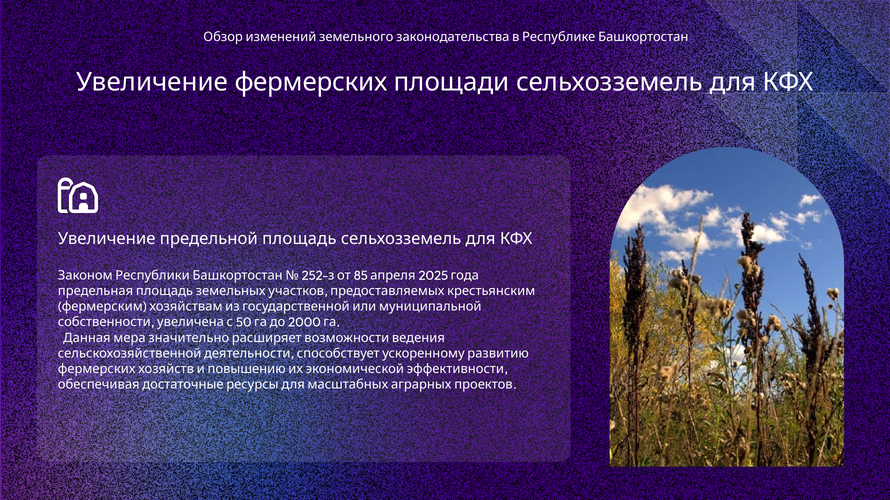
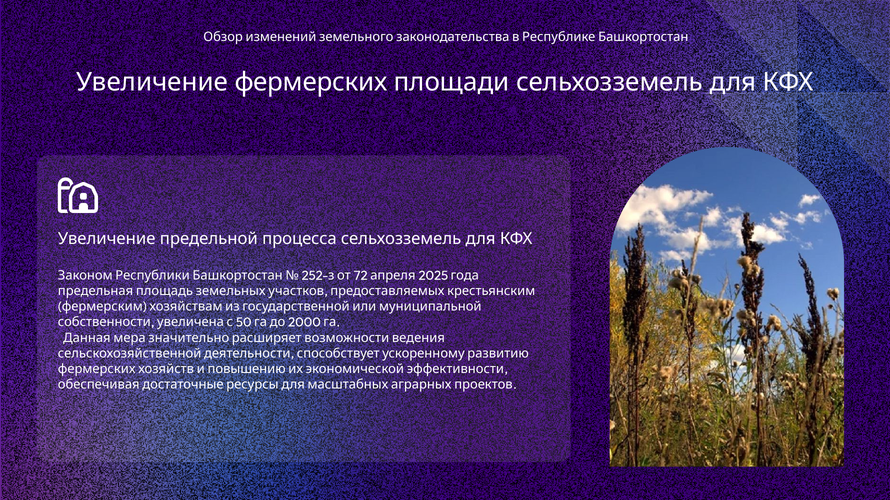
площадь: площадь -> процесса (299, 239)
85: 85 -> 72 (361, 276)
